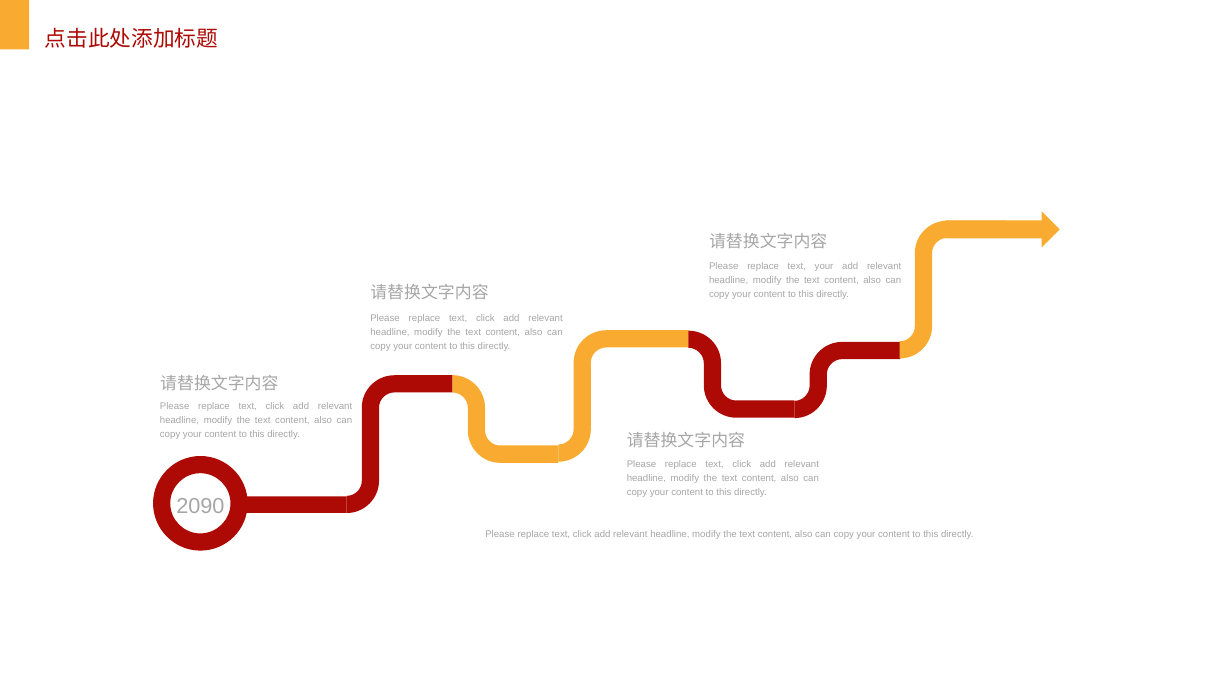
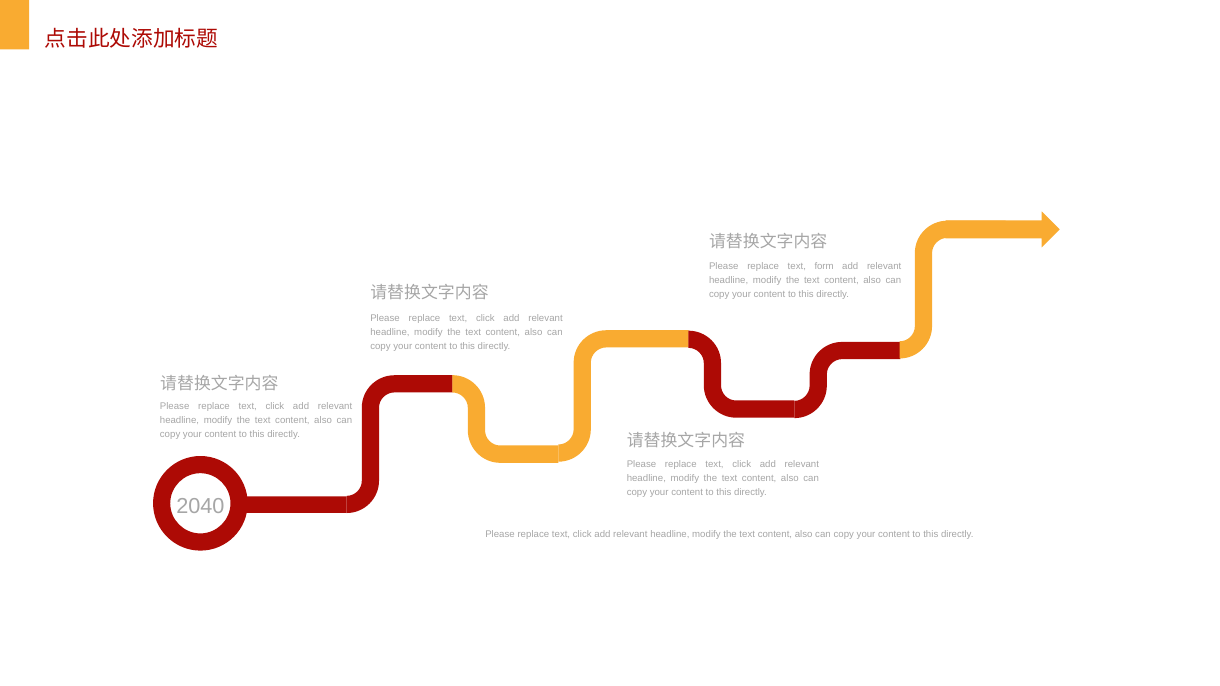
text your: your -> form (824, 267)
2090: 2090 -> 2040 (200, 507)
